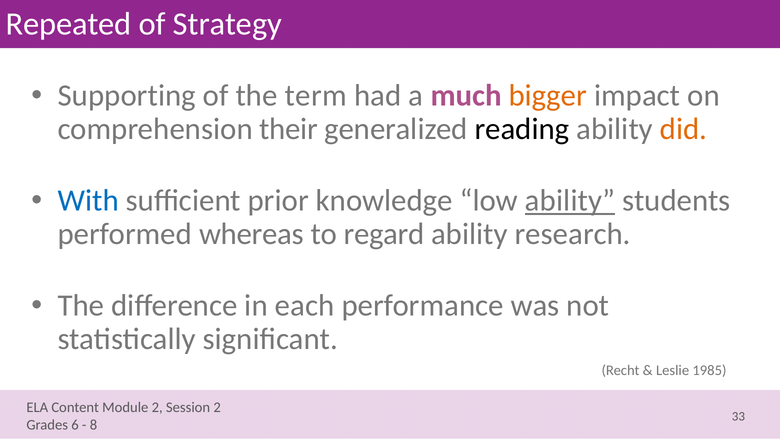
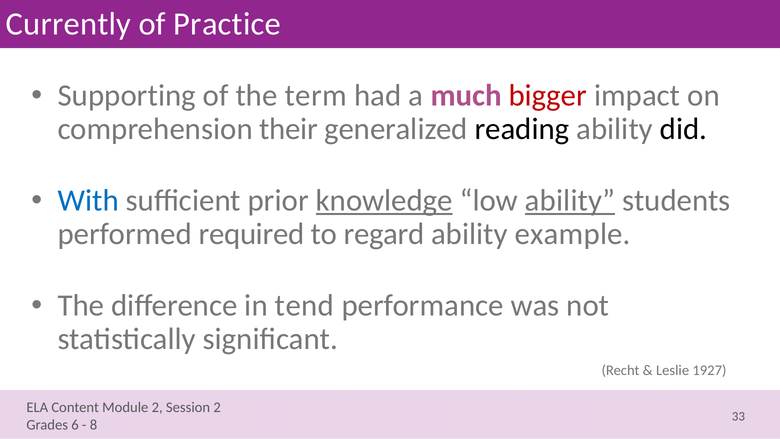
Repeated: Repeated -> Currently (68, 24)
Strategy: Strategy -> Practice (227, 24)
bigger colour: orange -> red (548, 96)
did colour: orange -> black (683, 129)
knowledge underline: none -> present (384, 201)
whereas: whereas -> required (252, 234)
research: research -> example (573, 234)
each: each -> tend (304, 305)
1985: 1985 -> 1927 (709, 370)
